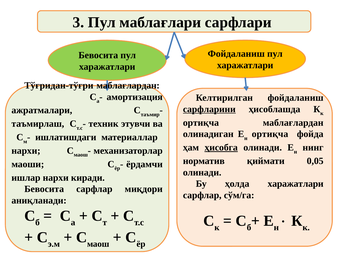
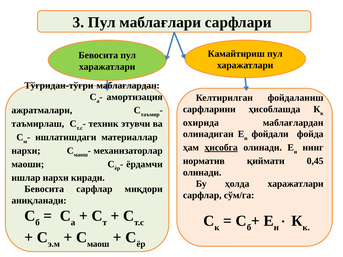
Фойдаланиш: Фойдаланиш -> Камайтириш (236, 54)
сарфларини underline: present -> none (209, 109)
ортиқча: ортиқча -> охирида (201, 123)
ортиқча: ортиқча -> фойдали (270, 134)
0,05: 0,05 -> 0,45 (315, 161)
